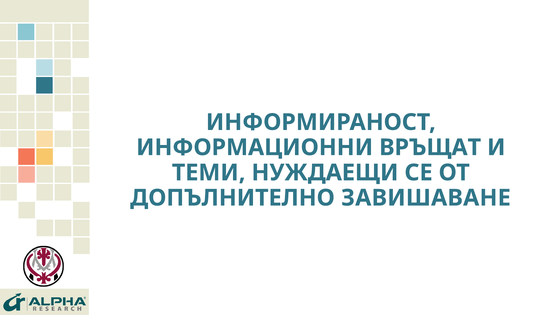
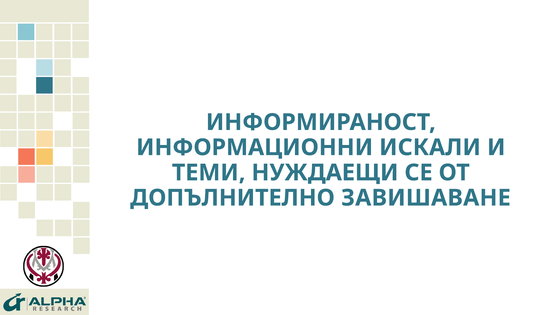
ВРЪЩАТ: ВРЪЩАТ -> ИСКАЛИ (430, 147)
